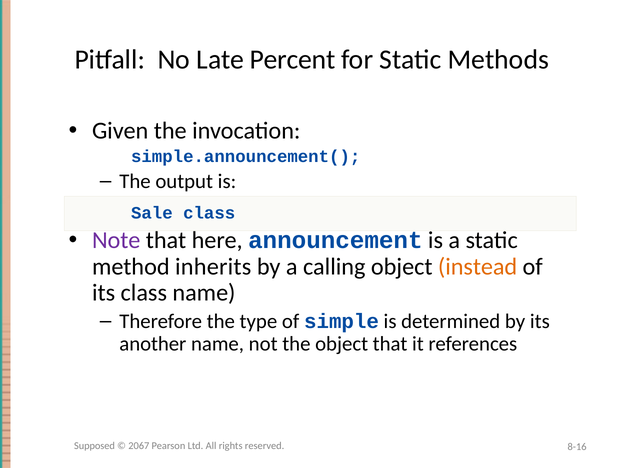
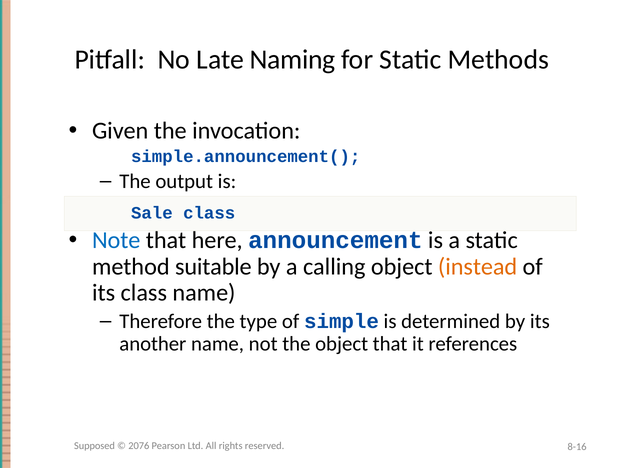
Percent: Percent -> Naming (293, 60)
Note colour: purple -> blue (116, 240)
inherits: inherits -> suitable (213, 267)
2067: 2067 -> 2076 (139, 446)
